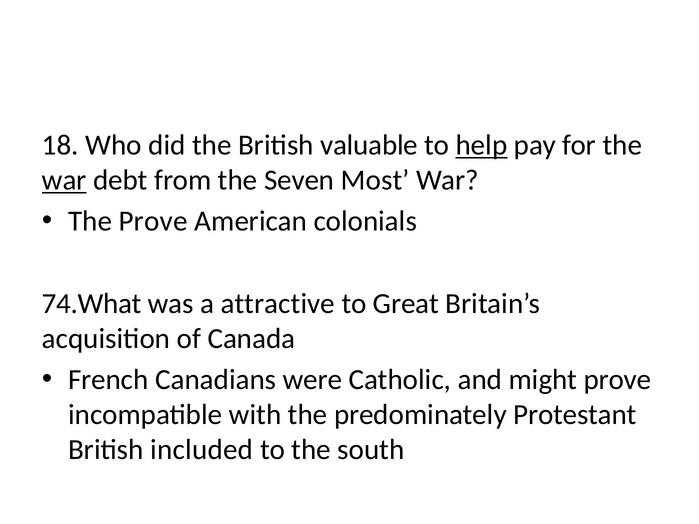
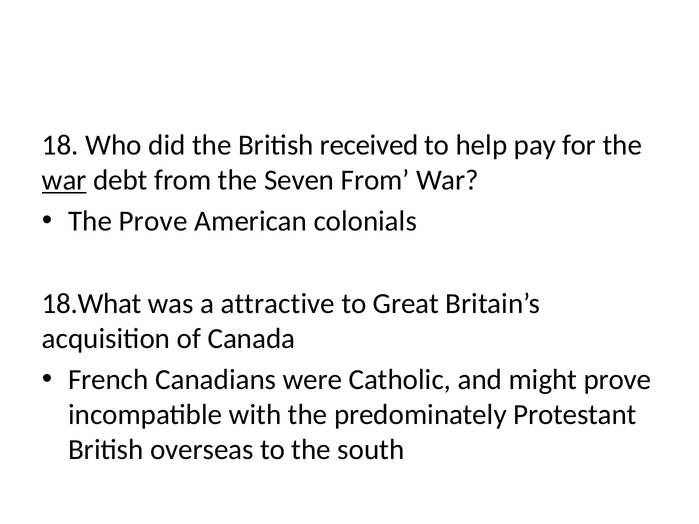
valuable: valuable -> received (369, 145)
help underline: present -> none (481, 145)
Seven Most: Most -> From (375, 180)
74.What: 74.What -> 18.What (92, 304)
included: included -> overseas (202, 450)
